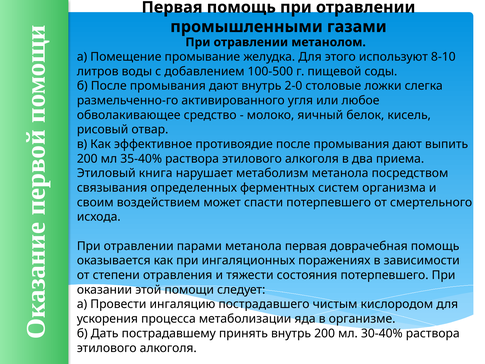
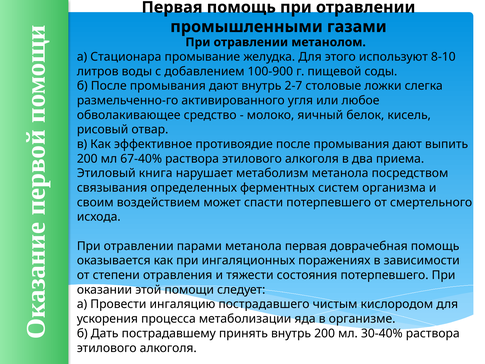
Помещение: Помещение -> Стационара (126, 57)
100-500: 100-500 -> 100-900 (270, 71)
2-0: 2-0 -> 2-7 (293, 86)
35-40%: 35-40% -> 67-40% (141, 159)
